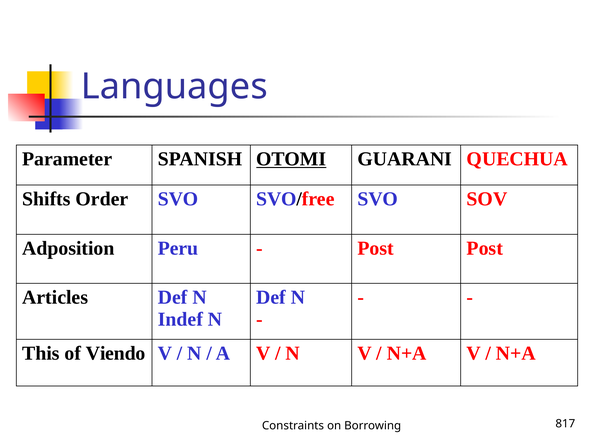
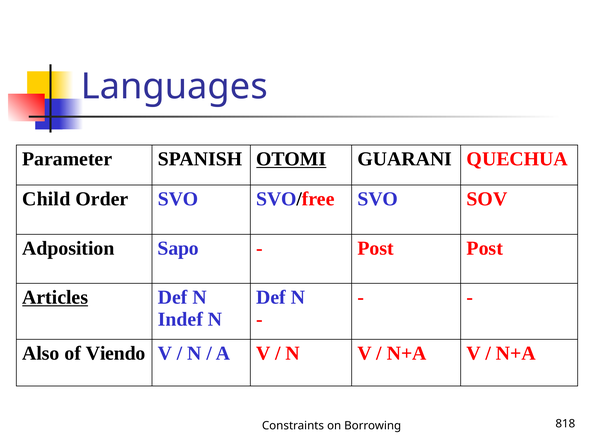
Shifts: Shifts -> Child (46, 199)
Peru: Peru -> Sapo (178, 249)
Articles underline: none -> present (55, 298)
This: This -> Also (41, 354)
817: 817 -> 818 (565, 424)
